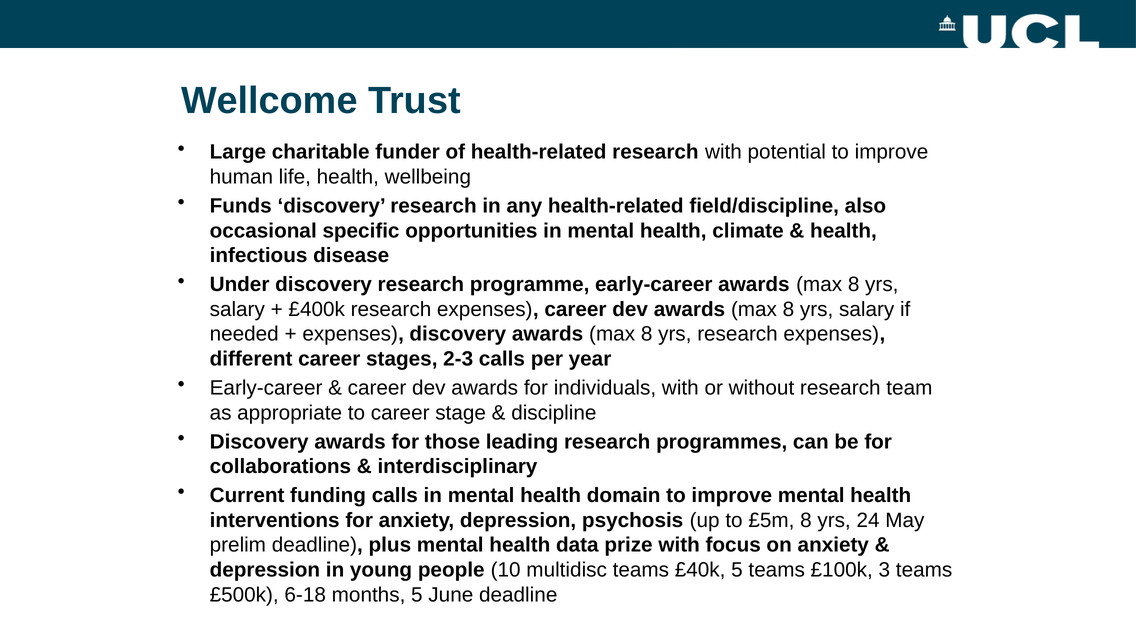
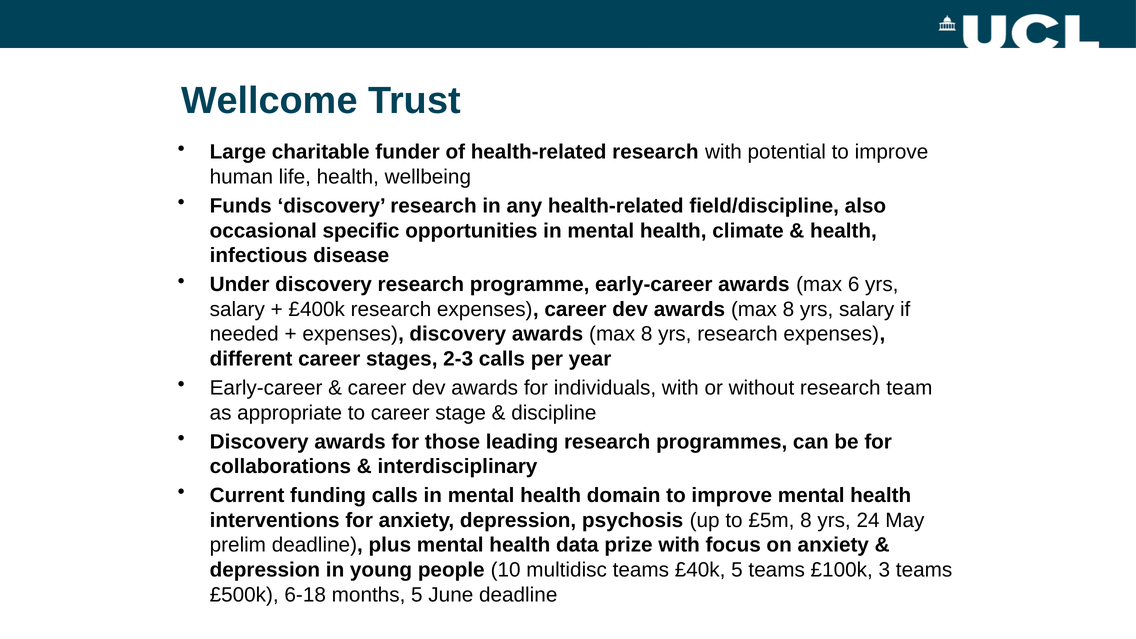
early-career awards max 8: 8 -> 6 (854, 284)
